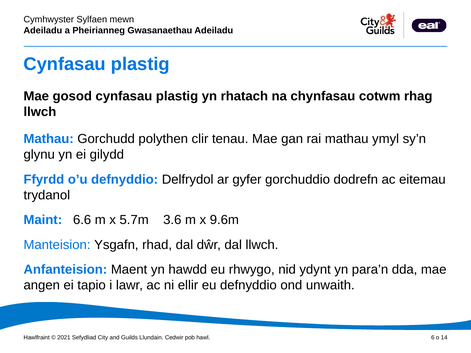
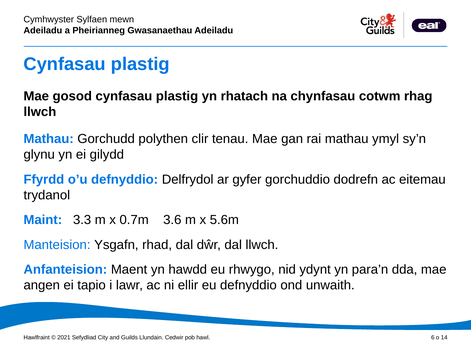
6.6: 6.6 -> 3.3 (82, 220)
5.7m: 5.7m -> 0.7m (134, 220)
9.6m: 9.6m -> 5.6m (224, 220)
